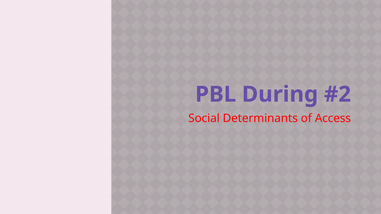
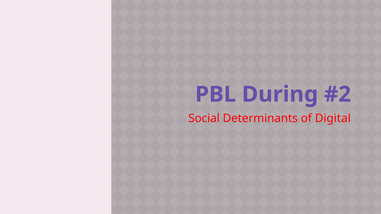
Access: Access -> Digital (333, 118)
